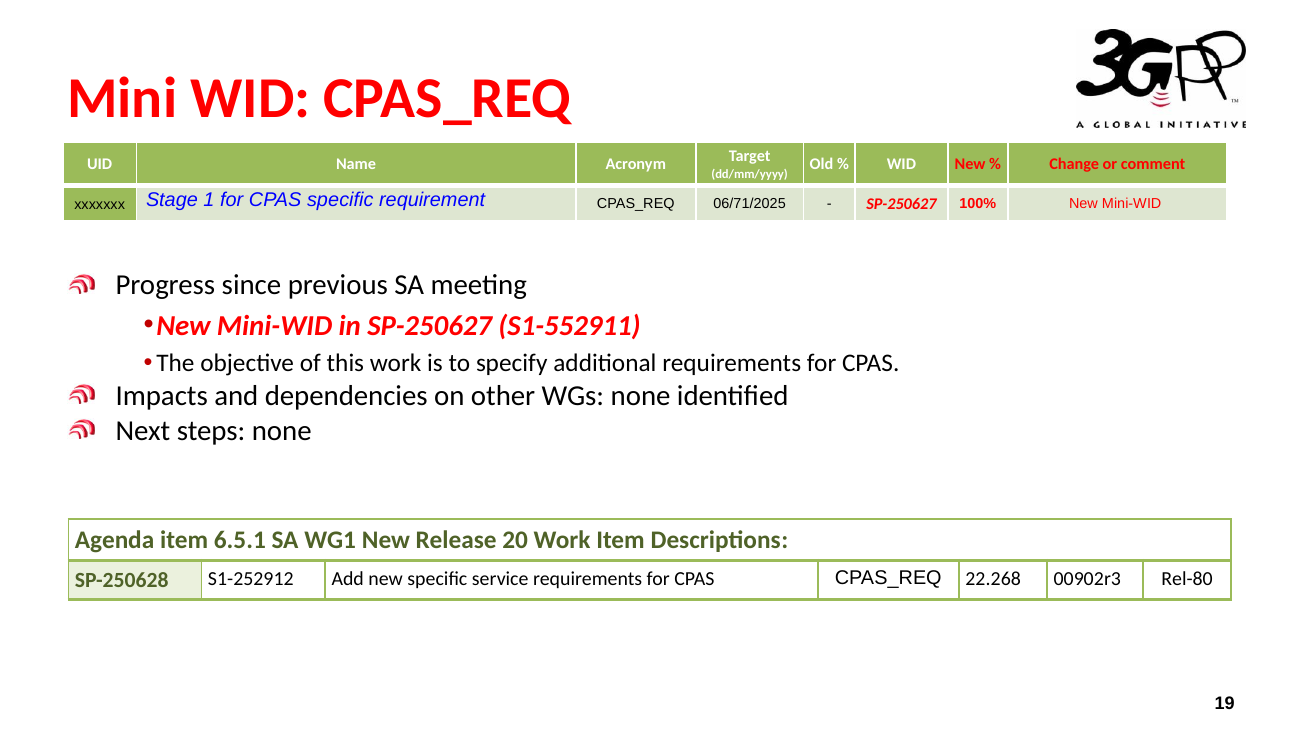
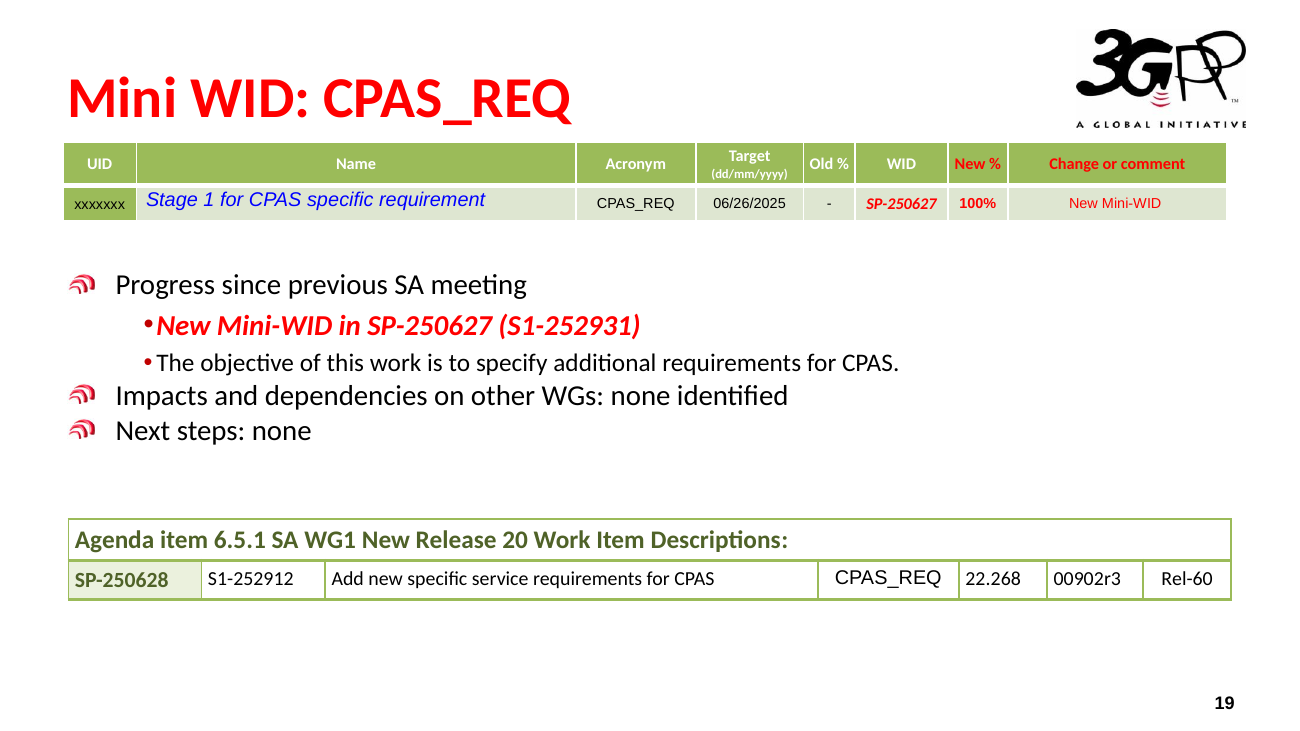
06/71/2025: 06/71/2025 -> 06/26/2025 (750, 204)
S1-552911: S1-552911 -> S1-252931 (570, 326)
Rel-80: Rel-80 -> Rel-60 (1187, 580)
